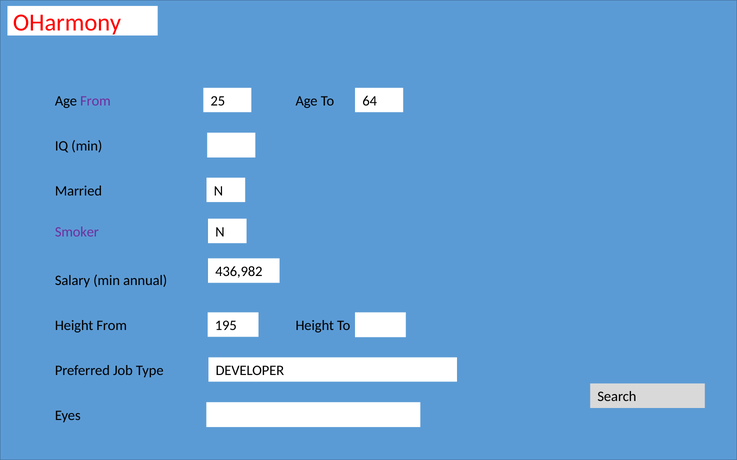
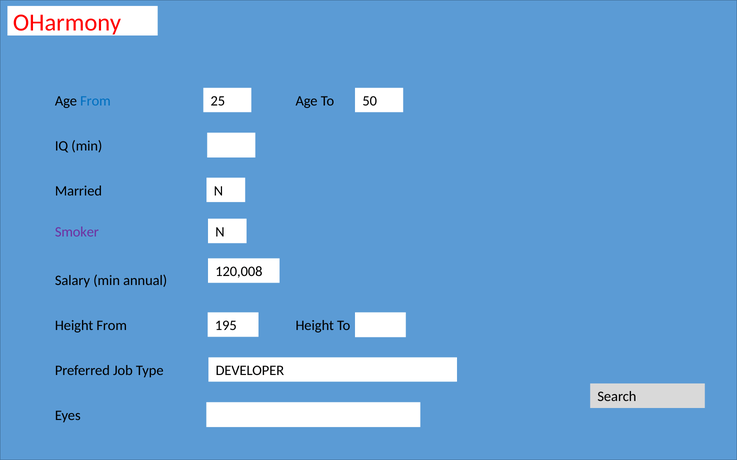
From colour: purple -> blue (95, 101)
64: 64 -> 50 (370, 101)
436,982: 436,982 -> 120,008 (239, 272)
